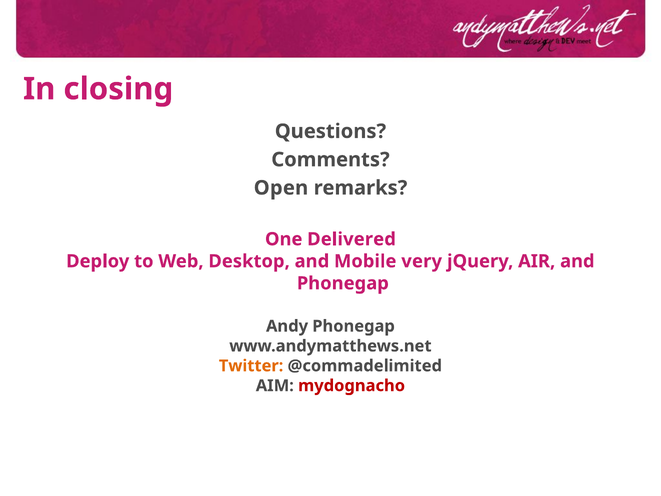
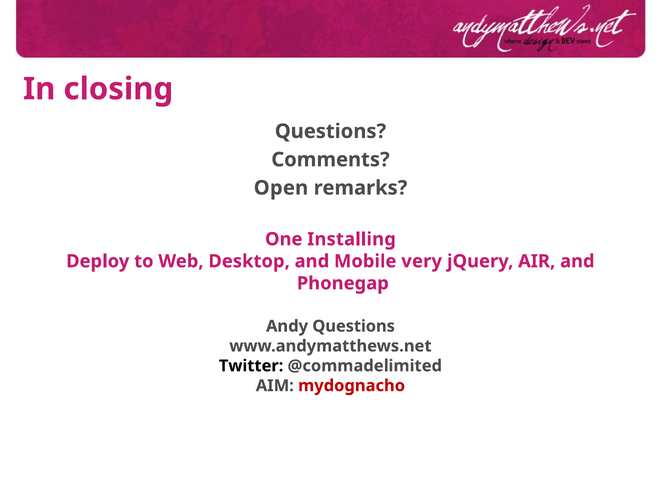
Delivered: Delivered -> Installing (352, 239)
Andy Phonegap: Phonegap -> Questions (354, 326)
Twitter colour: orange -> black (251, 366)
